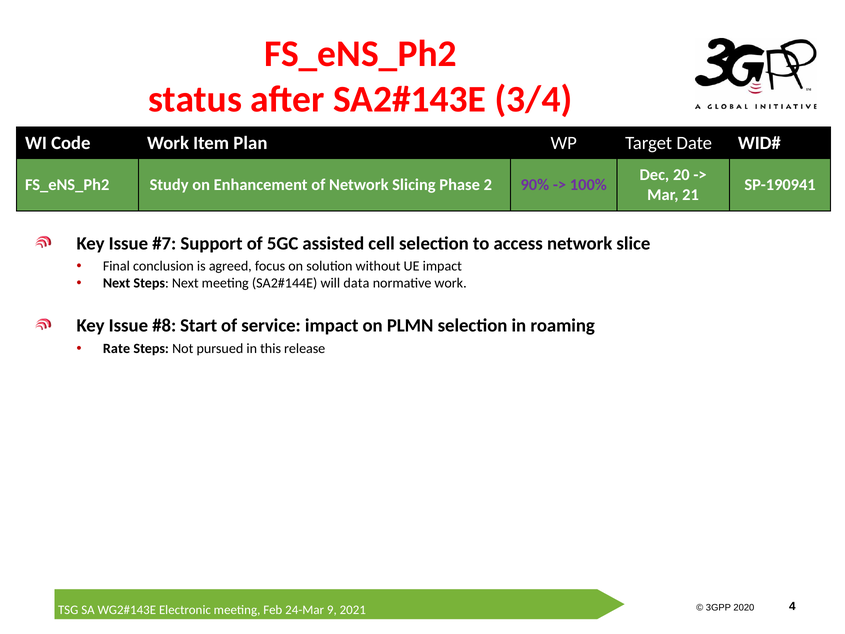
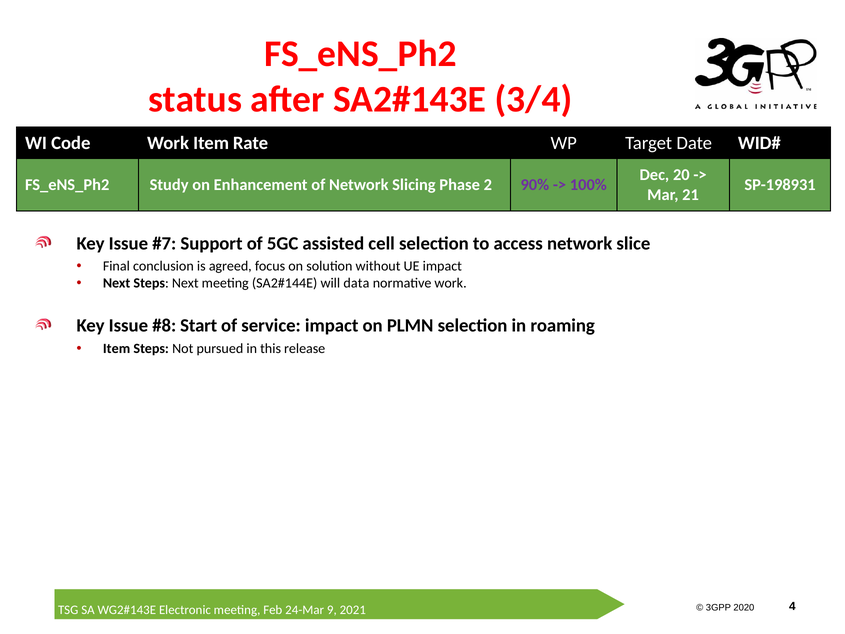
Plan: Plan -> Rate (251, 143)
SP-190941: SP-190941 -> SP-198931 (780, 185)
Rate: Rate -> Item (117, 349)
